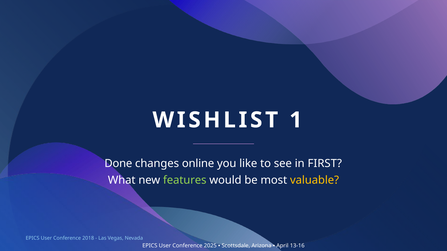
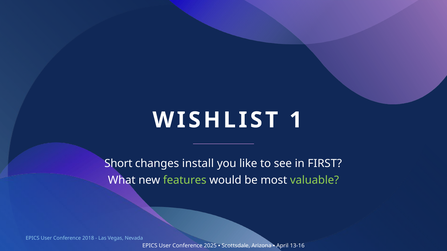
Done: Done -> Short (118, 164)
online: online -> install (198, 164)
valuable colour: yellow -> light green (314, 181)
